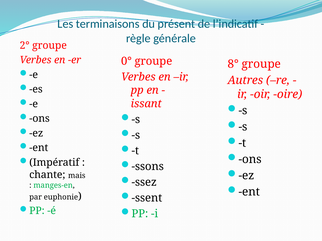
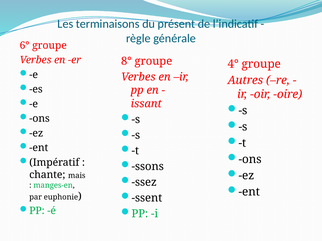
2°: 2° -> 6° (25, 46)
0°: 0° -> 8° (126, 61)
8°: 8° -> 4° (233, 64)
